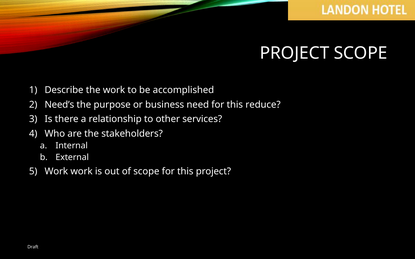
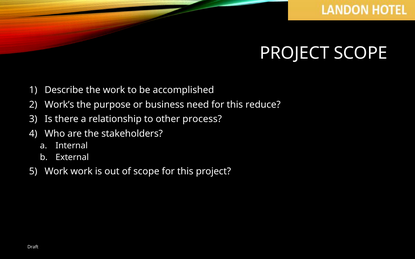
Need’s: Need’s -> Work’s (59, 105)
services: services -> process (202, 119)
